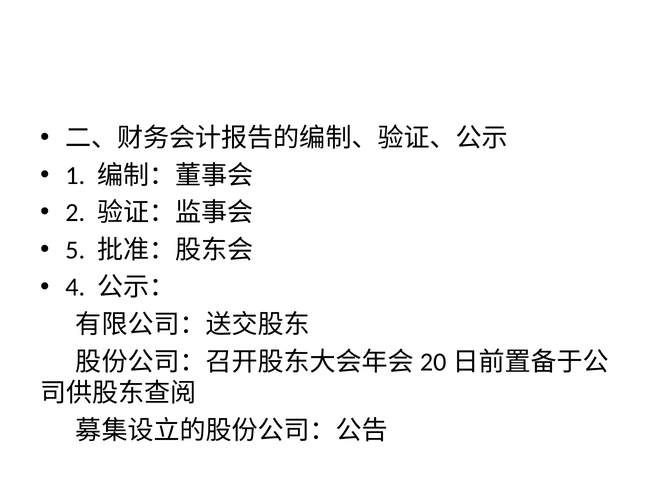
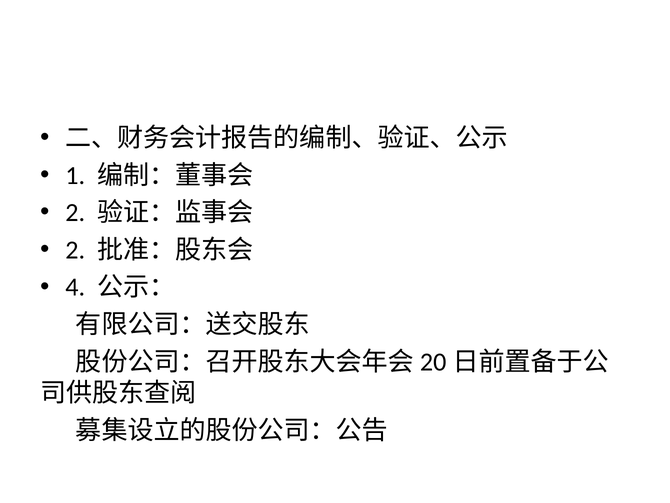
5: 5 -> 2 (75, 250)
